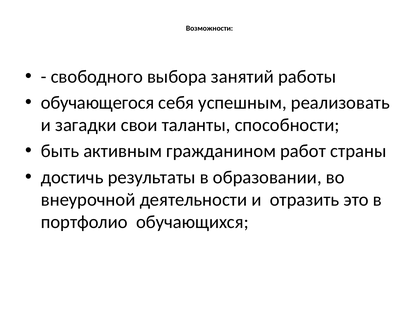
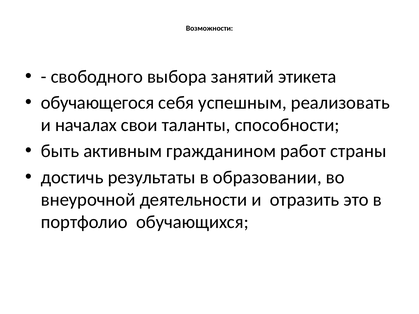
работы: работы -> этикета (307, 77)
загадки: загадки -> началах (86, 125)
